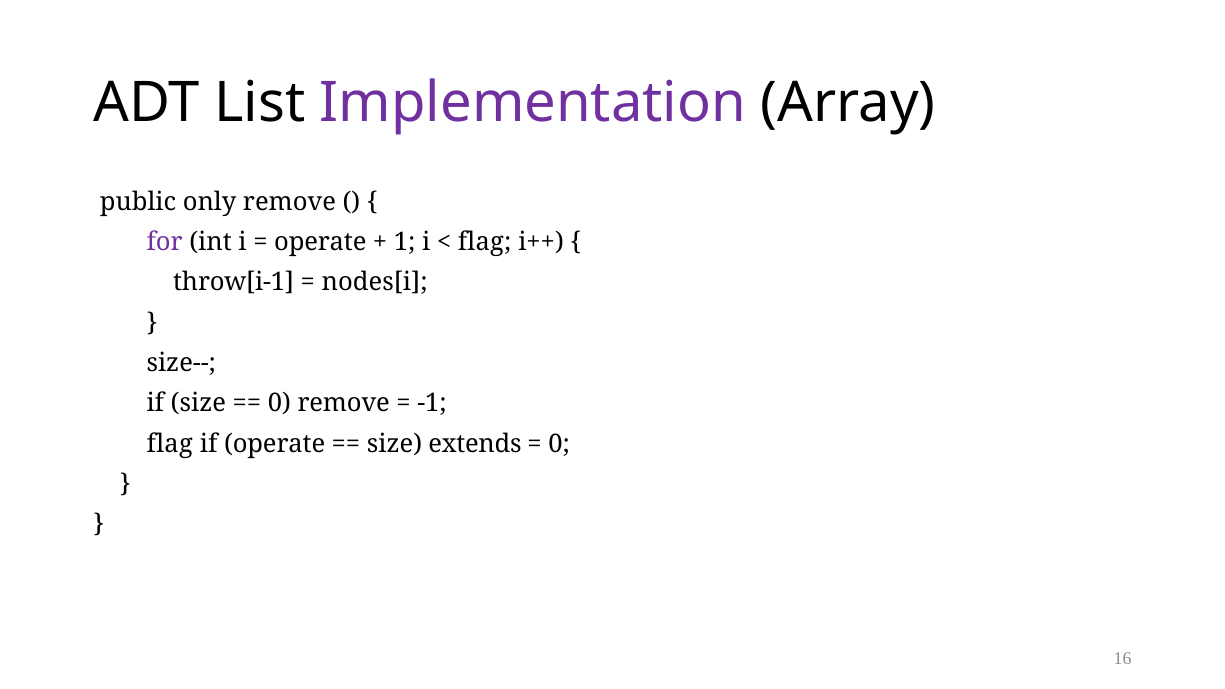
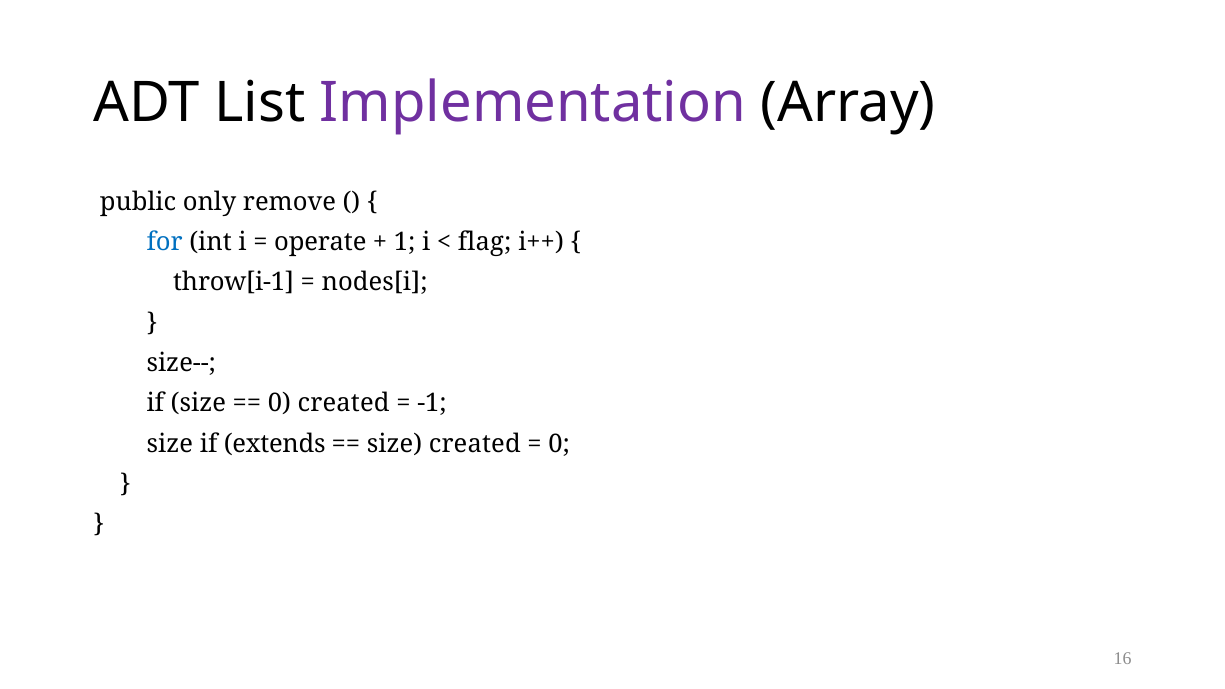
for colour: purple -> blue (165, 242)
0 remove: remove -> created (344, 403)
flag: flag -> size (170, 444)
if operate: operate -> extends (275, 444)
size extends: extends -> created (475, 444)
